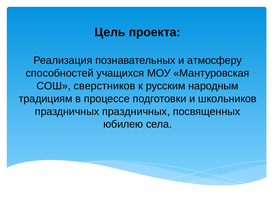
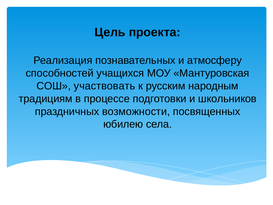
сверстников: сверстников -> участвовать (105, 86)
праздничных праздничных: праздничных -> возможности (136, 111)
